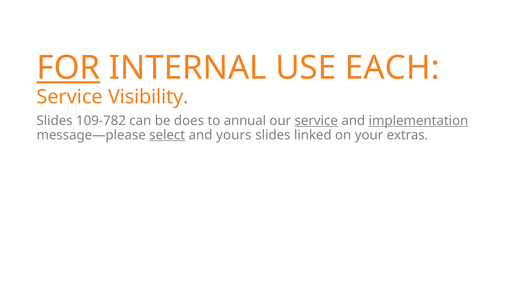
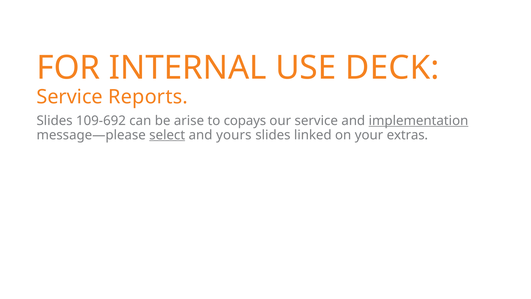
FOR underline: present -> none (68, 68)
EACH: EACH -> DECK (392, 68)
Visibility: Visibility -> Reports (148, 97)
109-782: 109-782 -> 109-692 (101, 121)
does: does -> arise (189, 121)
annual: annual -> copays (245, 121)
service underline: present -> none (316, 121)
